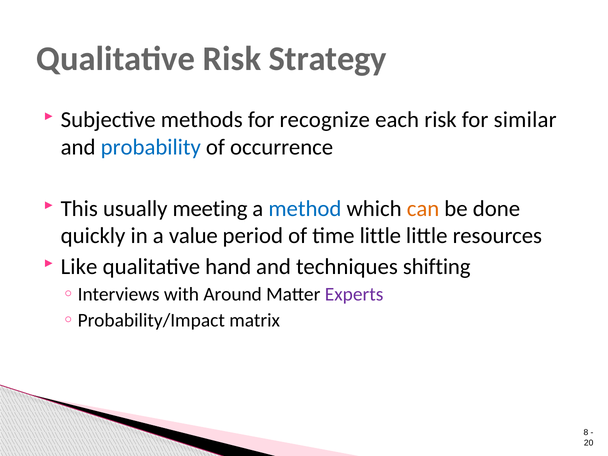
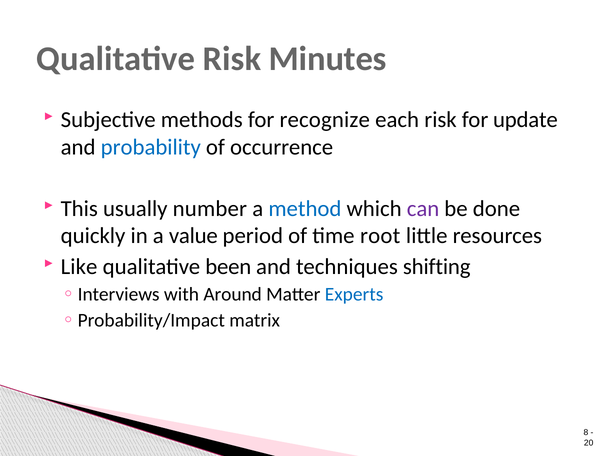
Strategy: Strategy -> Minutes (328, 59)
similar: similar -> update (525, 120)
meeting: meeting -> number (210, 209)
can colour: orange -> purple (423, 209)
time little: little -> root (380, 236)
hand: hand -> been (228, 267)
Experts colour: purple -> blue (354, 294)
